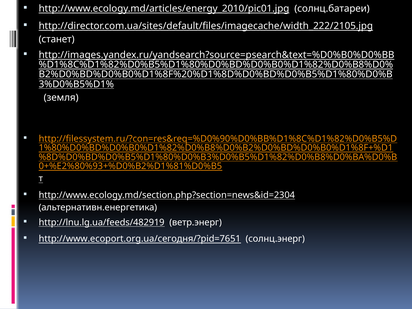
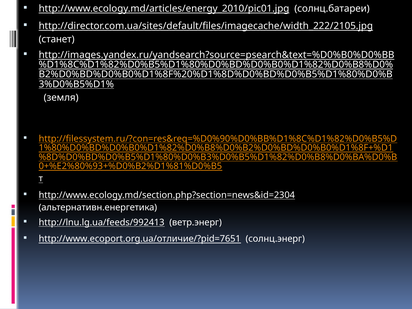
http://lnu.lg.ua/feeds/482919: http://lnu.lg.ua/feeds/482919 -> http://lnu.lg.ua/feeds/992413 (102, 222)
http://www.ecoport.org.ua/сегодня/?pid=7651: http://www.ecoport.org.ua/сегодня/?pid=7651 -> http://www.ecoport.org.ua/отличие/?pid=7651 (140, 239)
